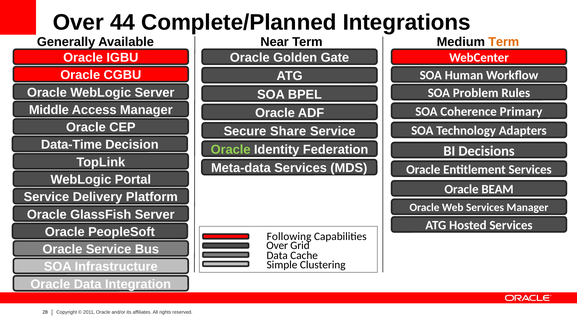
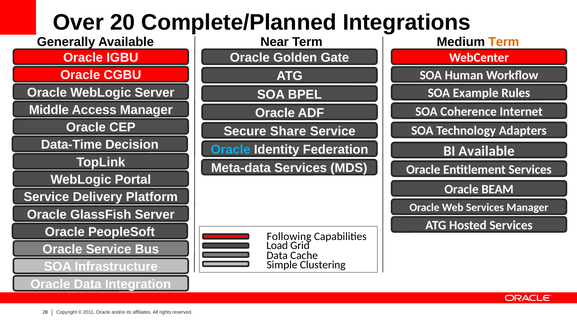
44: 44 -> 20 (123, 22)
Problem: Problem -> Example (476, 93)
Primary: Primary -> Internet (521, 111)
Oracle colour: light green -> light blue (231, 149)
BI Decisions: Decisions -> Available (487, 151)
Over: Over -> Load (277, 245)
